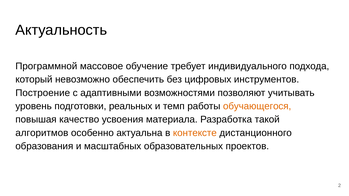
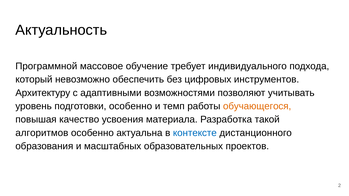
Построение: Построение -> Архитектуру (43, 93)
подготовки реальных: реальных -> особенно (131, 106)
контексте colour: orange -> blue (195, 133)
